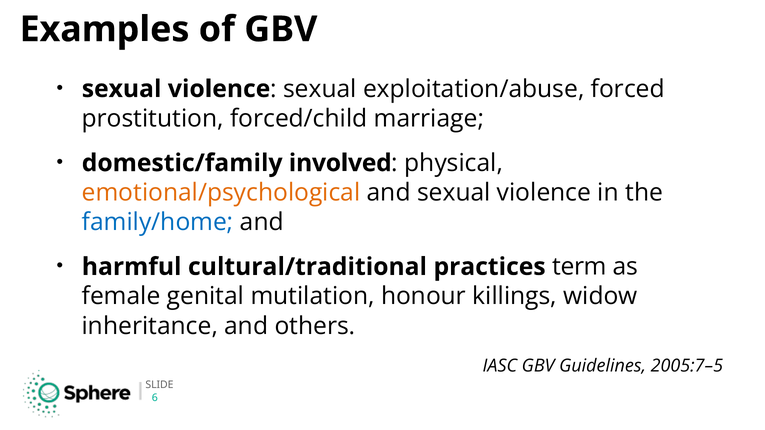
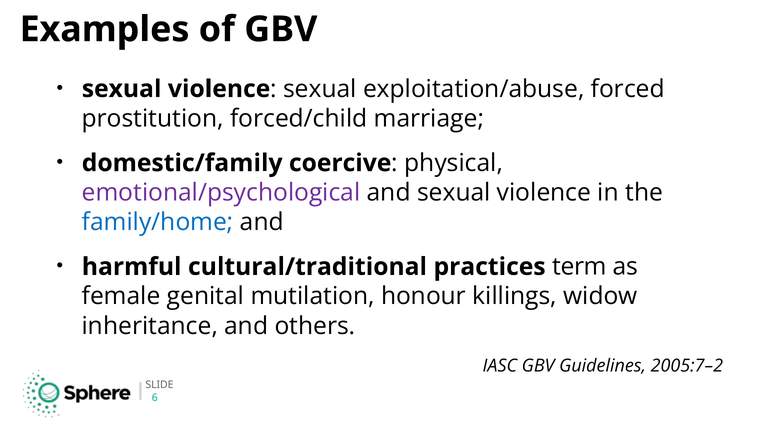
involved: involved -> coercive (340, 163)
emotional/psychological colour: orange -> purple (221, 193)
2005:7–5: 2005:7–5 -> 2005:7–2 (687, 366)
